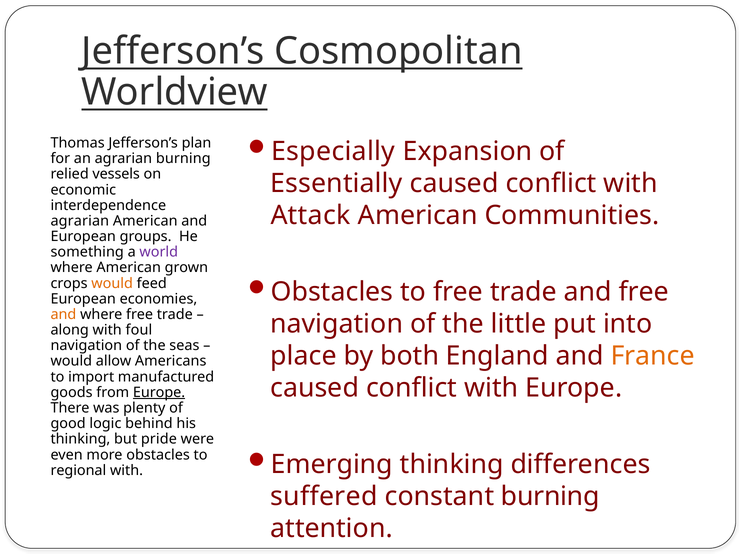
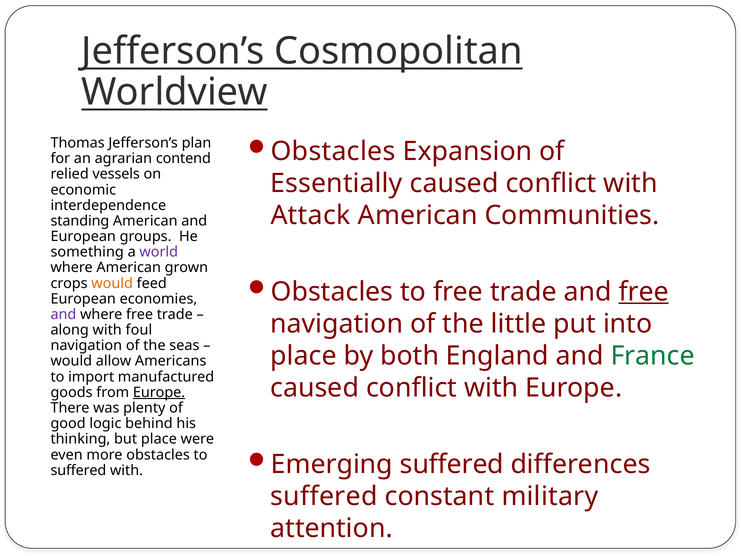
Especially: Especially -> Obstacles (333, 151)
agrarian burning: burning -> contend (183, 159)
agrarian: agrarian -> standing (80, 221)
free underline: none -> present (644, 292)
and colour: orange -> purple (63, 314)
France colour: orange -> green (653, 356)
but pride: pride -> place (159, 439)
Emerging thinking: thinking -> suffered (452, 464)
regional: regional -> suffered (78, 470)
constant burning: burning -> military (550, 496)
